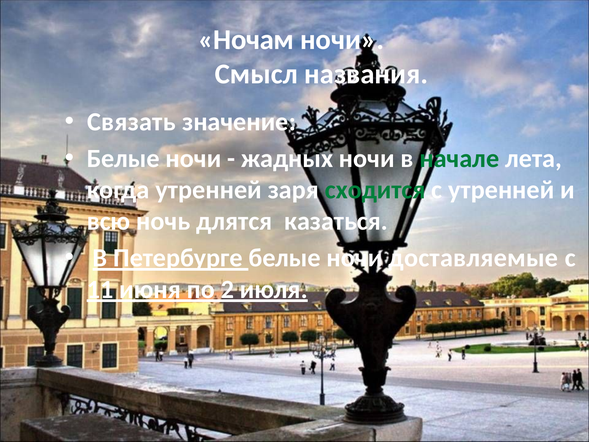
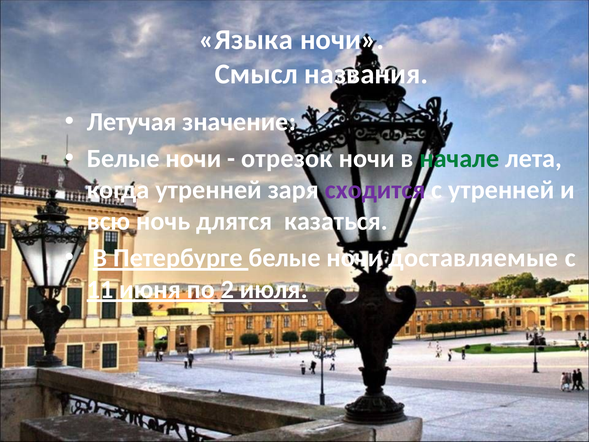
Ночам: Ночам -> Языка (246, 40)
Связать: Связать -> Летучая (132, 122)
жадных: жадных -> отрезок (287, 158)
сходится colour: green -> purple (375, 190)
